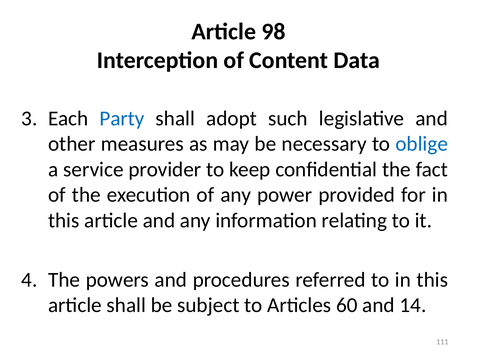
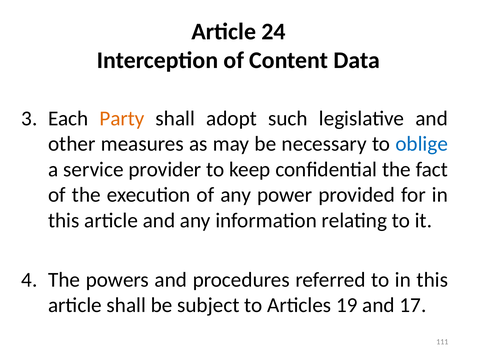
98: 98 -> 24 (273, 31)
Party colour: blue -> orange (122, 118)
60: 60 -> 19 (347, 305)
14: 14 -> 17 (413, 305)
